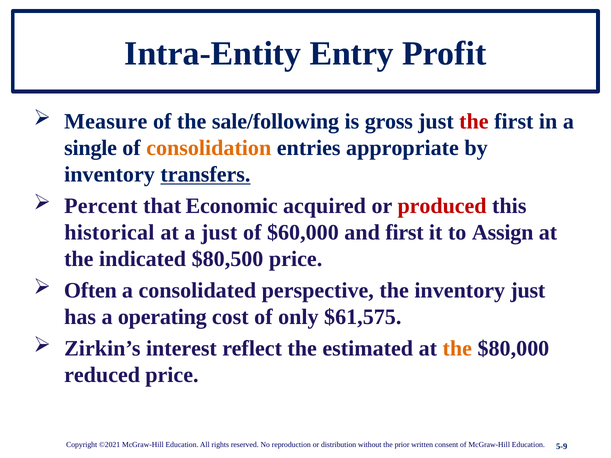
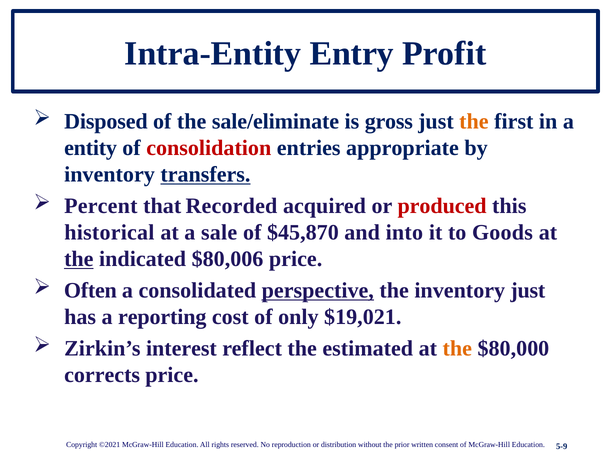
Measure: Measure -> Disposed (106, 122)
sale/following: sale/following -> sale/eliminate (276, 122)
the colour: red -> orange (474, 122)
single: single -> entity (91, 148)
consolidation colour: orange -> red (209, 148)
Economic: Economic -> Recorded (231, 206)
a just: just -> sale (219, 233)
$60,000: $60,000 -> $45,870 (303, 233)
and first: first -> into (404, 233)
Assign: Assign -> Goods (502, 233)
the underline: none -> present (79, 259)
$80,500: $80,500 -> $80,006 (228, 259)
perspective underline: none -> present (318, 291)
operating: operating -> reporting (162, 317)
$61,575: $61,575 -> $19,021 (363, 317)
reduced: reduced -> corrects (102, 375)
